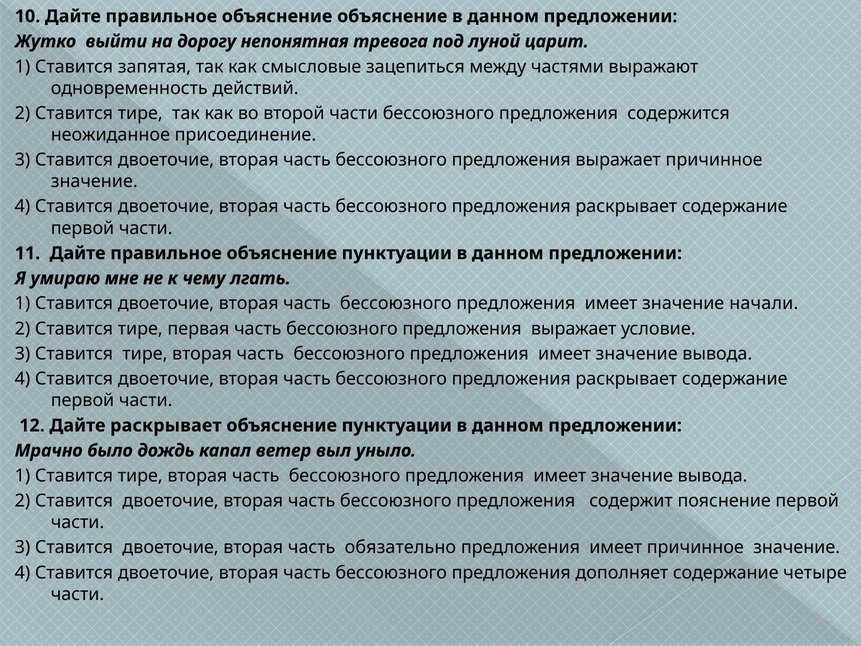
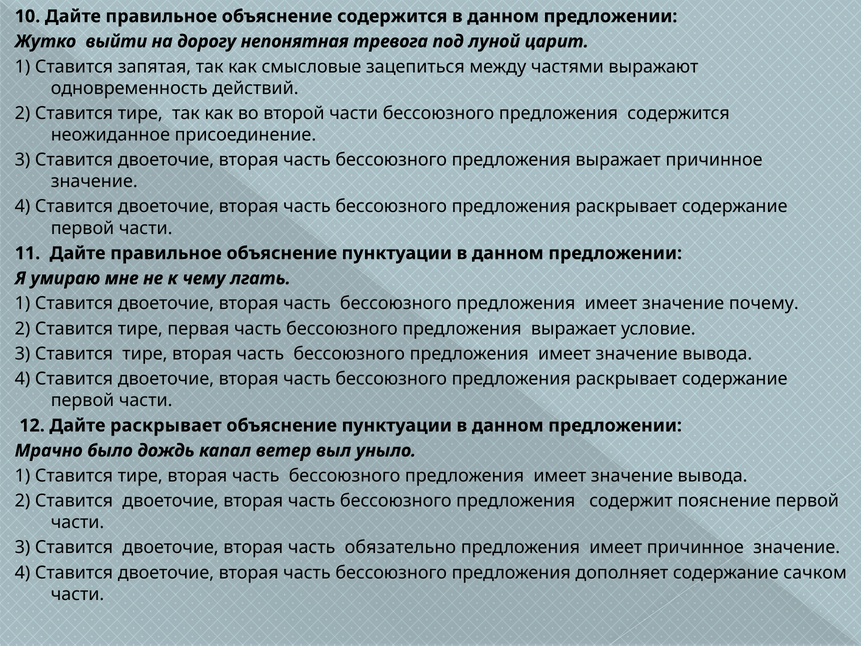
объяснение объяснение: объяснение -> содержится (392, 16)
начали: начали -> почему (764, 303)
четыре: четыре -> сачком (815, 572)
